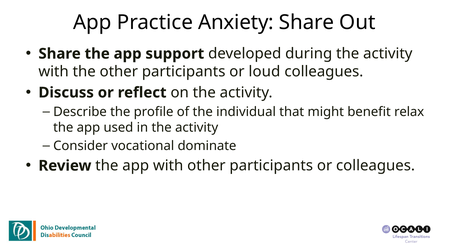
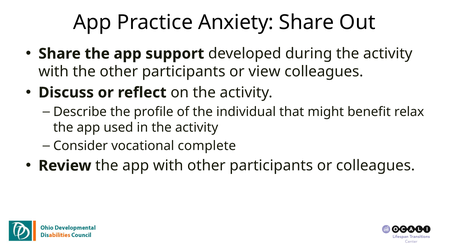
loud: loud -> view (264, 72)
dominate: dominate -> complete (207, 146)
